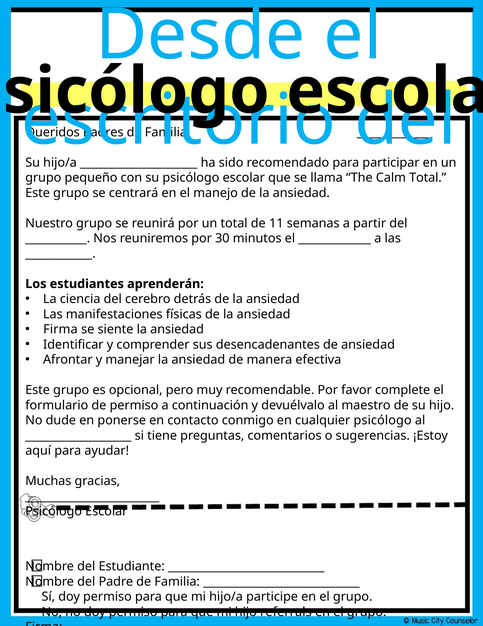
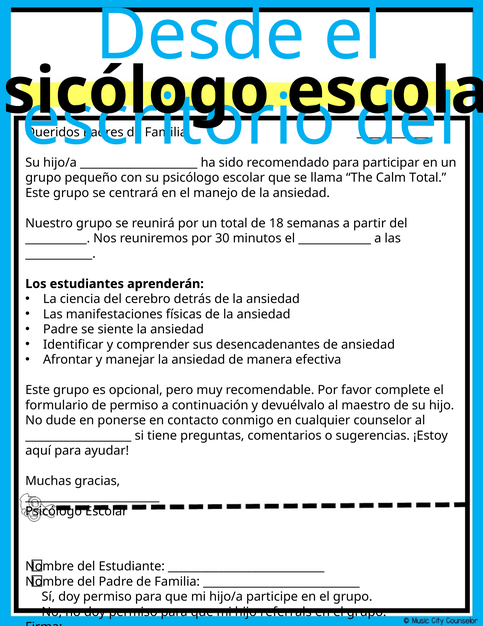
11: 11 -> 18 (276, 223)
Firma: Firma -> Padre (60, 329)
cualquier psicólogo: psicólogo -> counselor (383, 420)
